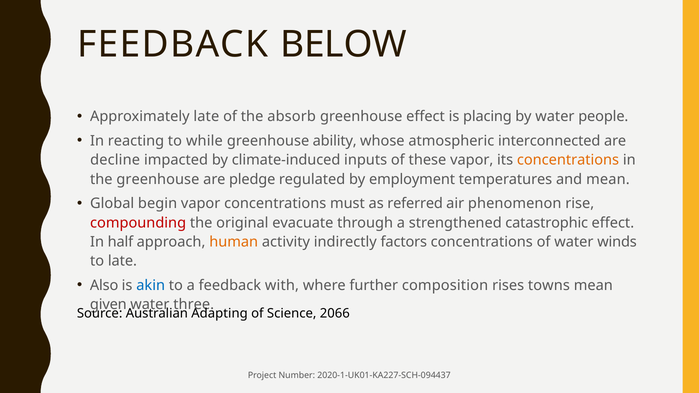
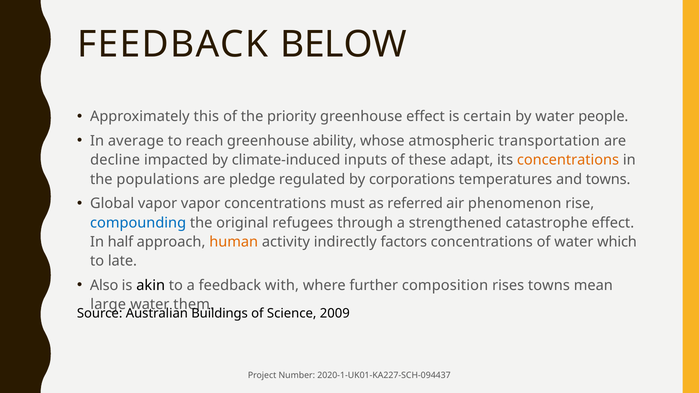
Approximately late: late -> this (206, 117)
absorb: absorb -> priority (292, 117)
placing: placing -> certain (487, 117)
reacting: reacting -> average (136, 141)
while: while -> reach (205, 141)
interconnected: interconnected -> transportation (549, 141)
these vapor: vapor -> adapt (472, 160)
the greenhouse: greenhouse -> populations (158, 179)
employment: employment -> corporations (412, 179)
and mean: mean -> towns (608, 179)
Global begin: begin -> vapor (158, 204)
compounding colour: red -> blue (138, 223)
evacuate: evacuate -> refugees (303, 223)
catastrophic: catastrophic -> catastrophe (547, 223)
winds: winds -> which (617, 242)
akin colour: blue -> black (151, 286)
given: given -> large (108, 305)
three: three -> them (194, 305)
Adapting: Adapting -> Buildings (220, 314)
2066: 2066 -> 2009 (335, 314)
